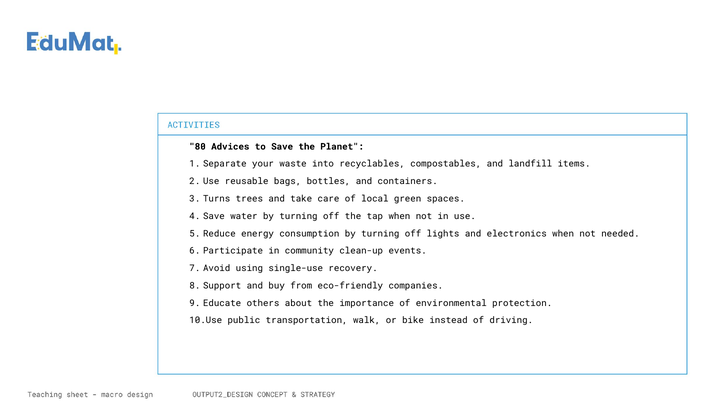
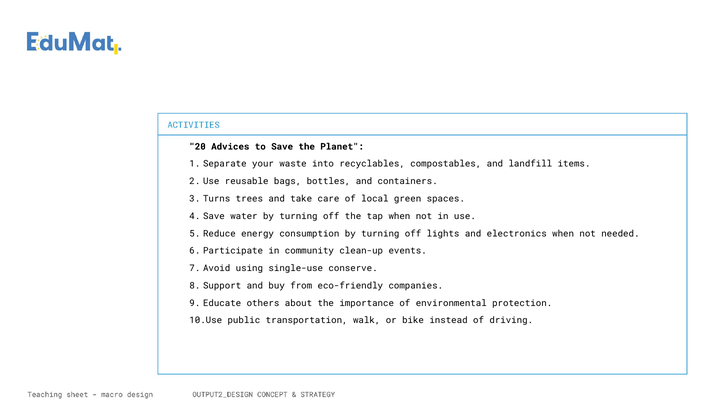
80: 80 -> 20 (198, 147)
recovery: recovery -> conserve (353, 269)
